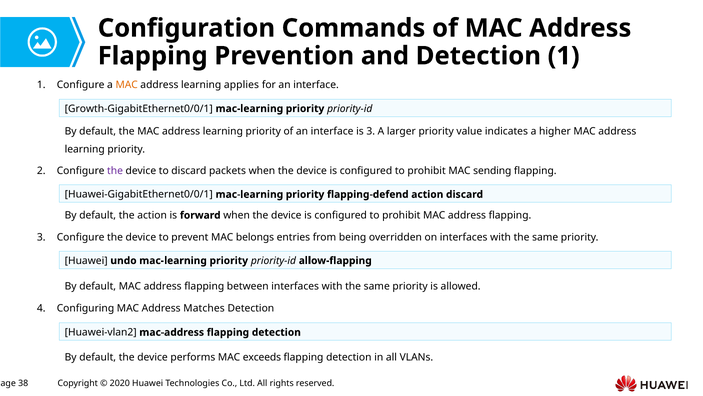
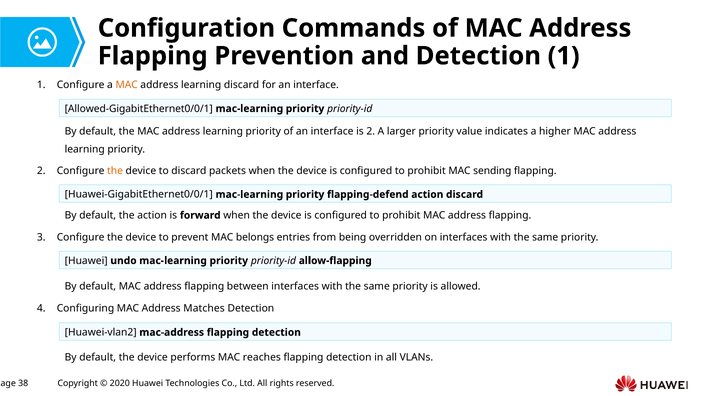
learning applies: applies -> discard (241, 85)
Growth-GigabitEthernet0/0/1: Growth-GigabitEthernet0/0/1 -> Allowed-GigabitEthernet0/0/1 (139, 108)
is 3: 3 -> 2 (371, 131)
the colour: purple -> orange (115, 170)
exceeds: exceeds -> reaches (262, 357)
